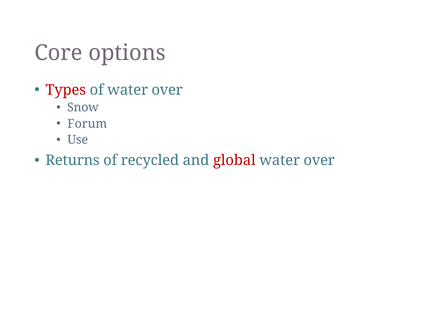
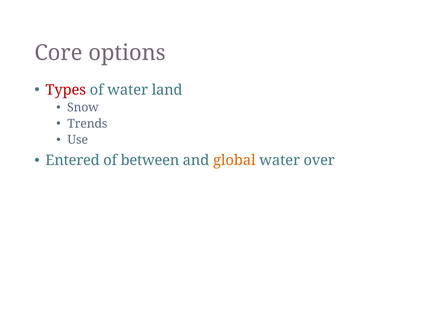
of water over: over -> land (167, 90)
Forum: Forum -> Trends (87, 124)
Returns: Returns -> Entered (73, 160)
recycled: recycled -> between (150, 160)
global colour: red -> orange (234, 160)
